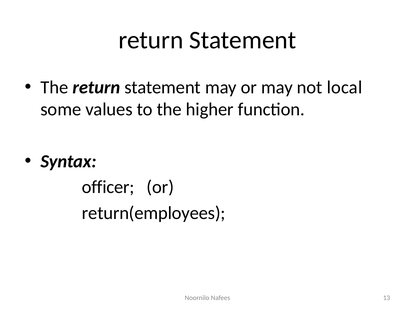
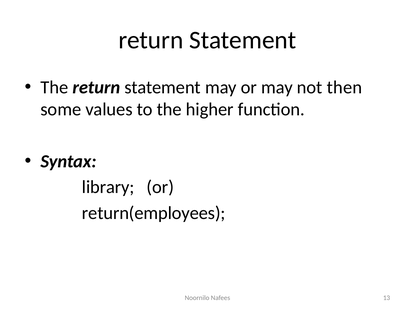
local: local -> then (344, 87)
officer: officer -> library (108, 187)
